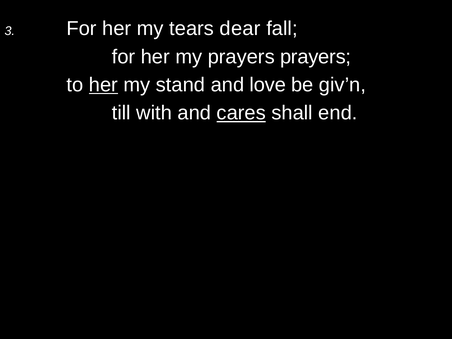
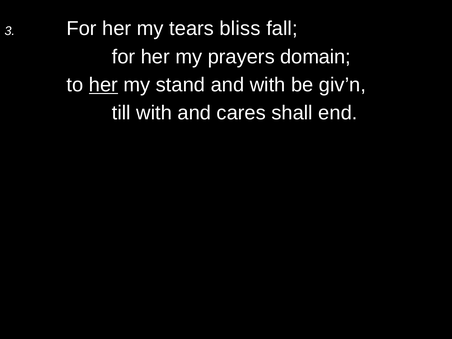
dear: dear -> bliss (240, 29)
prayers prayers: prayers -> domain (316, 57)
and love: love -> with (268, 85)
cares underline: present -> none (241, 113)
